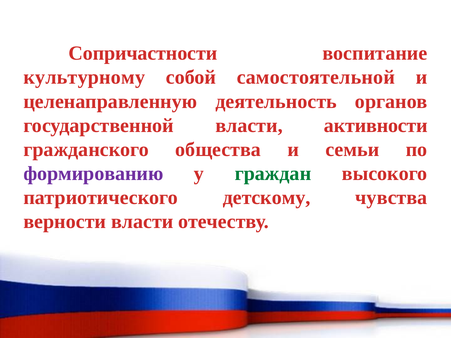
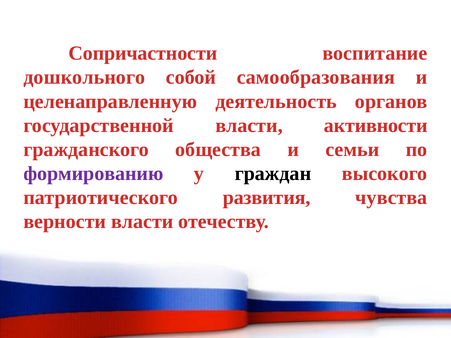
культурному: культурному -> дошкольного (84, 77)
самостоятельной: самостоятельной -> самообразования (316, 77)
граждан colour: green -> black (273, 174)
детскому: детскому -> развития (267, 198)
